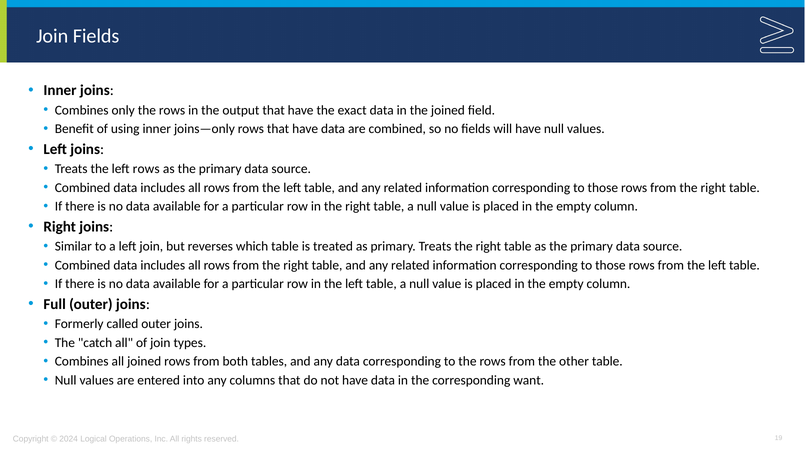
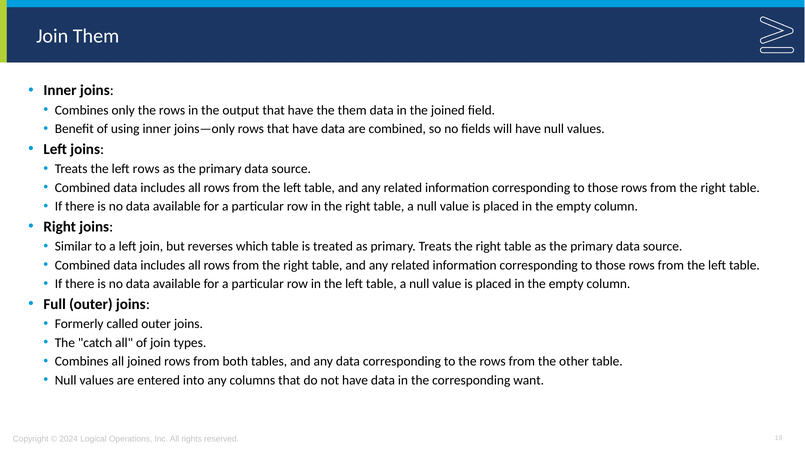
Join Fields: Fields -> Them (96, 36)
the exact: exact -> them (352, 110)
